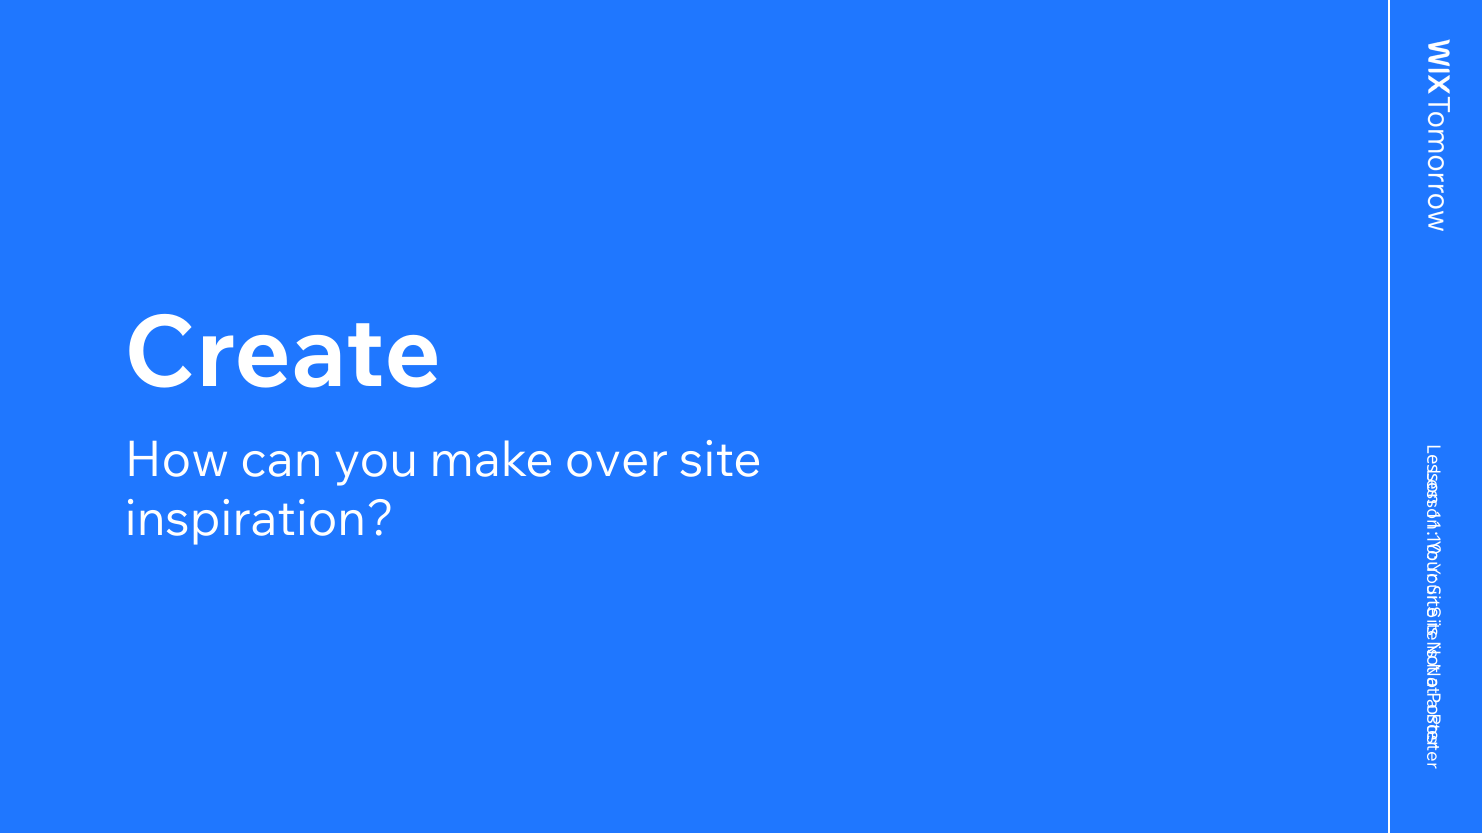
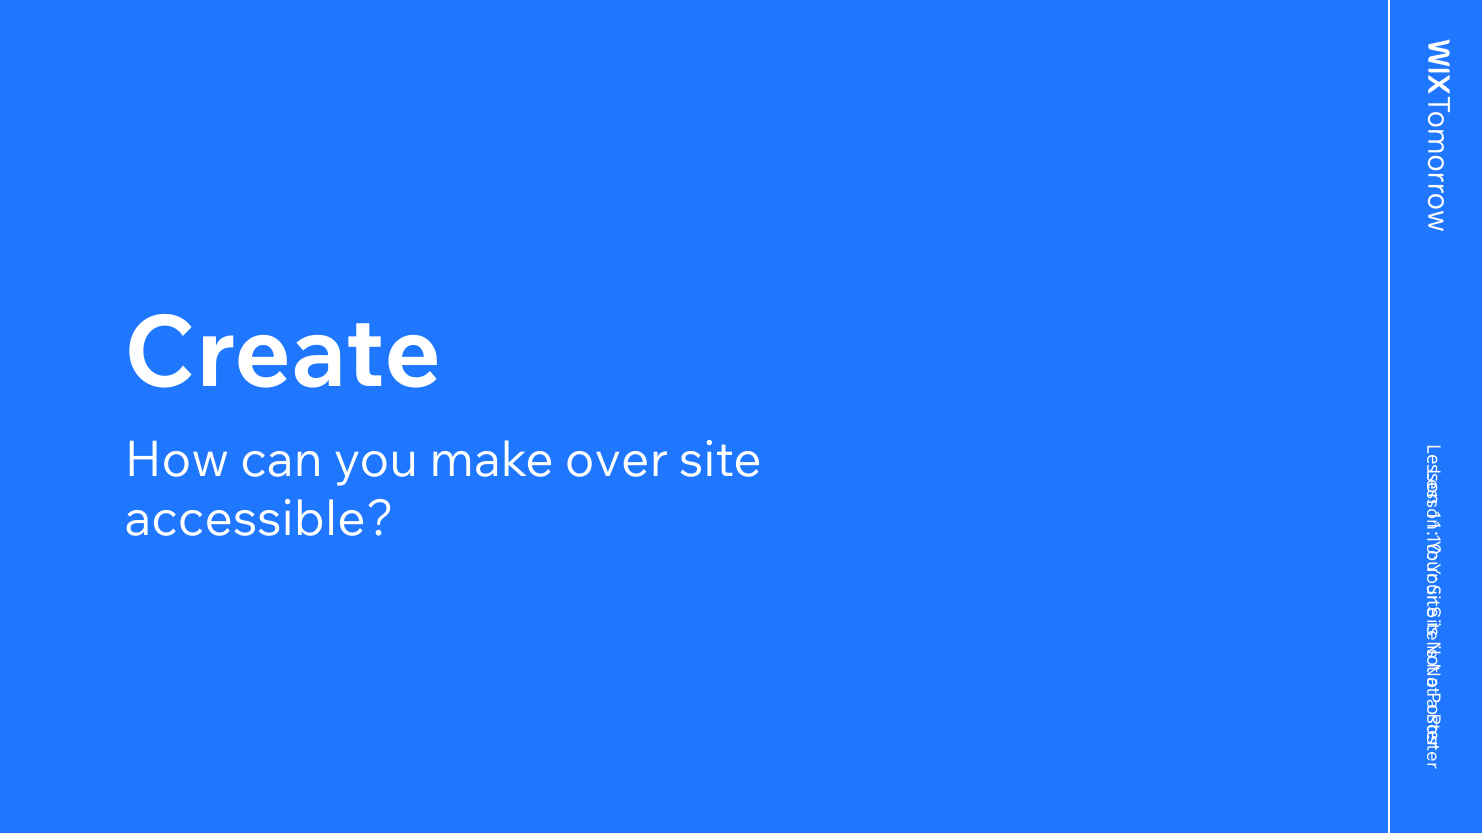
inspiration: inspiration -> accessible (259, 519)
